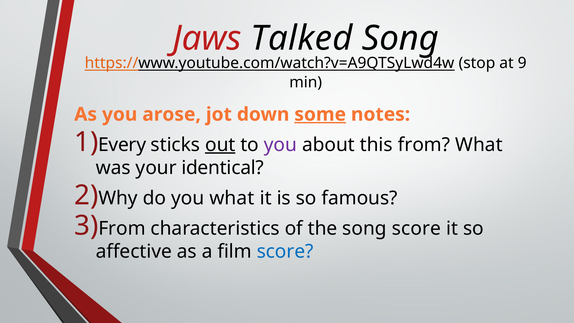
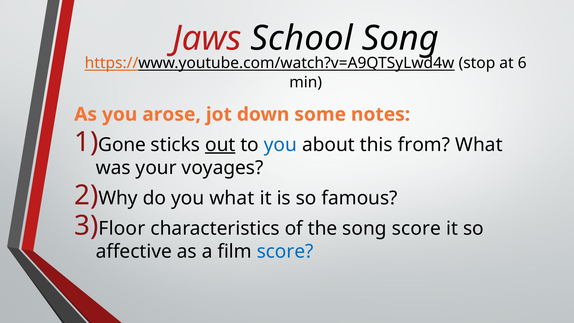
Talked: Talked -> School (302, 38)
9: 9 -> 6 (522, 63)
some underline: present -> none (320, 114)
Every: Every -> Gone (122, 145)
you colour: purple -> blue (280, 145)
identical: identical -> voyages (223, 168)
From: From -> Floor (122, 229)
